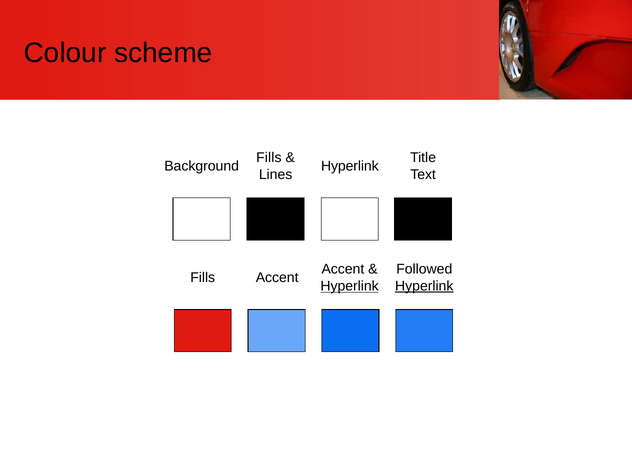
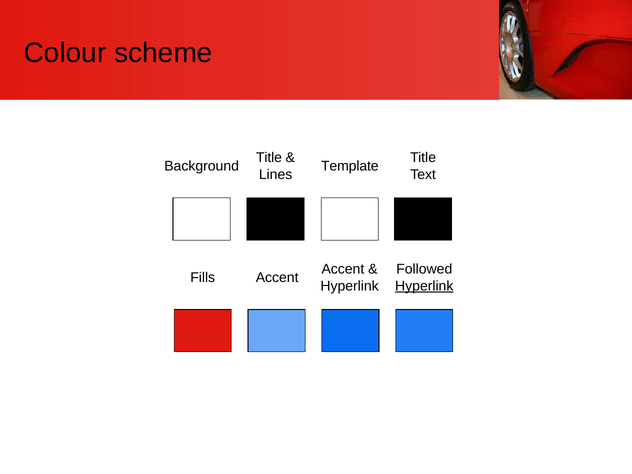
Fills: Fills -> Title (269, 158)
Hyperlink: Hyperlink -> Template (350, 166)
Hyperlink underline: present -> none (350, 286)
